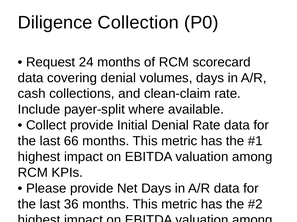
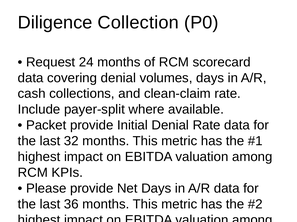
Collect: Collect -> Packet (46, 126)
66: 66 -> 32 (71, 142)
